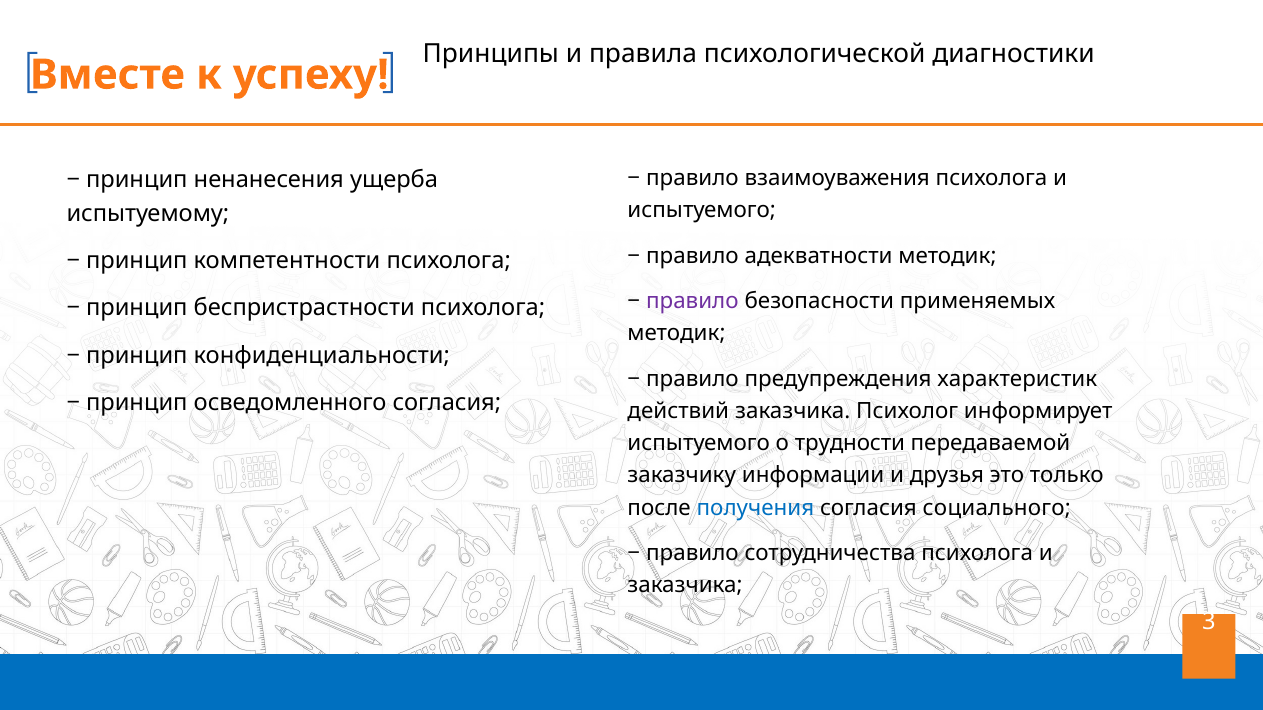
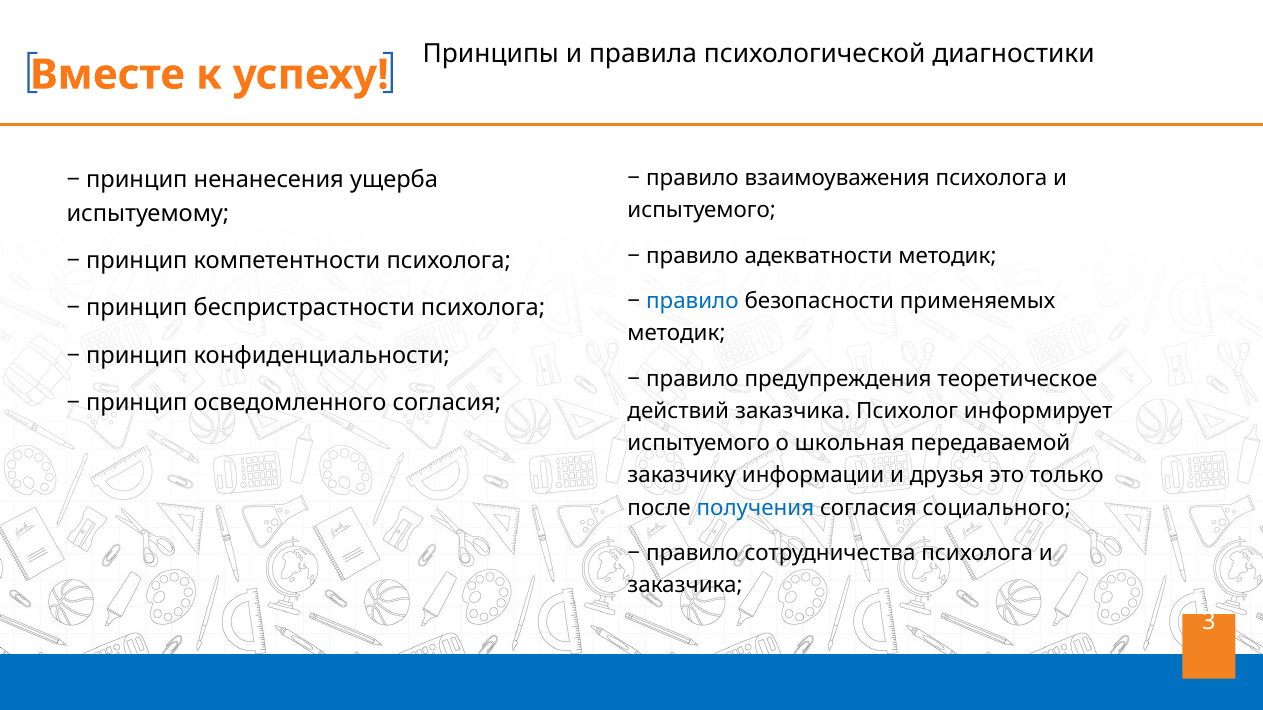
правило colour: purple -> blue (692, 302)
характеристик: характеристик -> теоретическое (1017, 379)
трудности: трудности -> школьная (850, 444)
